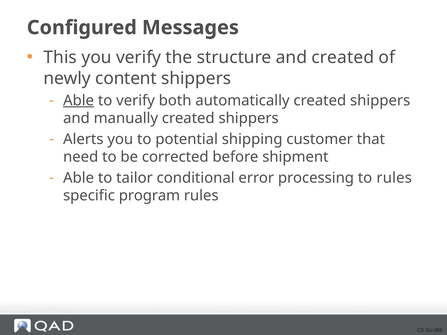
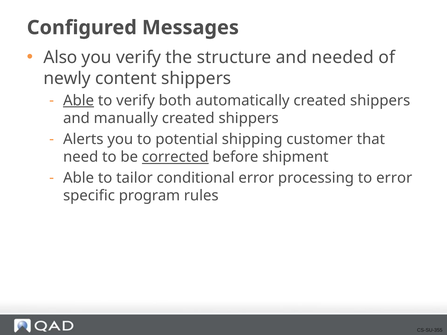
This: This -> Also (60, 57)
and created: created -> needed (343, 57)
corrected underline: none -> present (175, 157)
to rules: rules -> error (394, 178)
